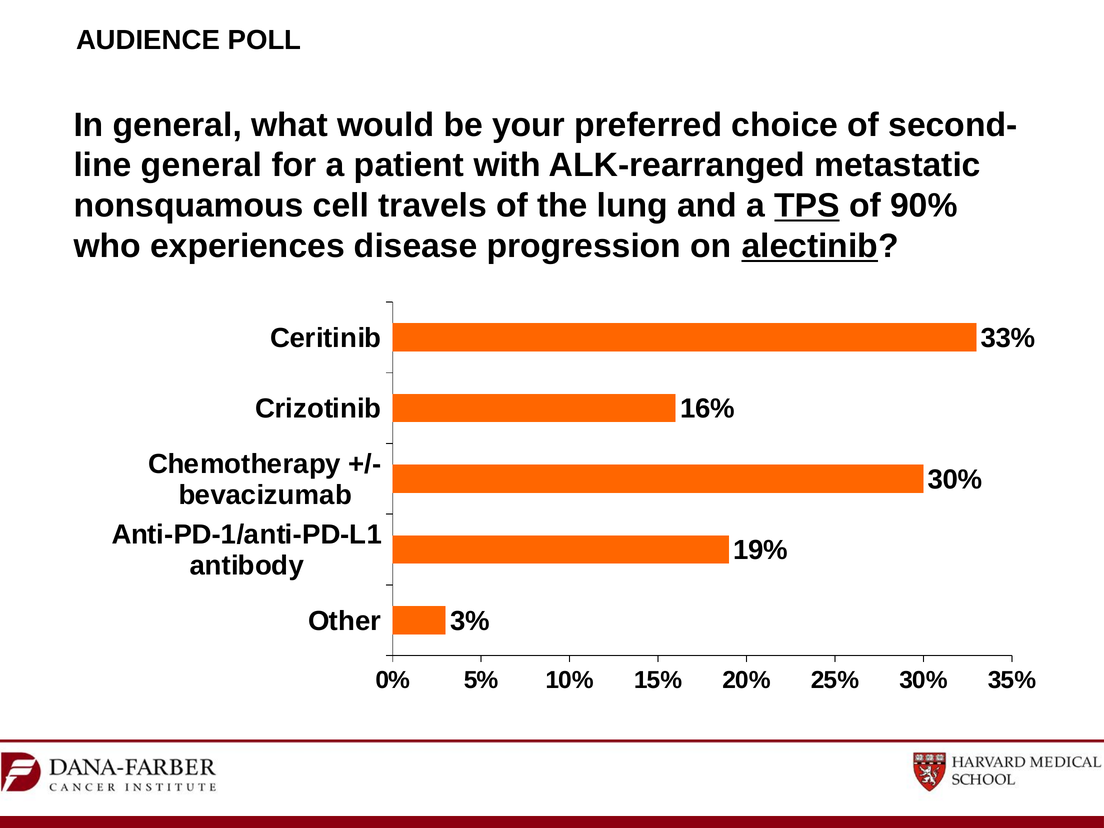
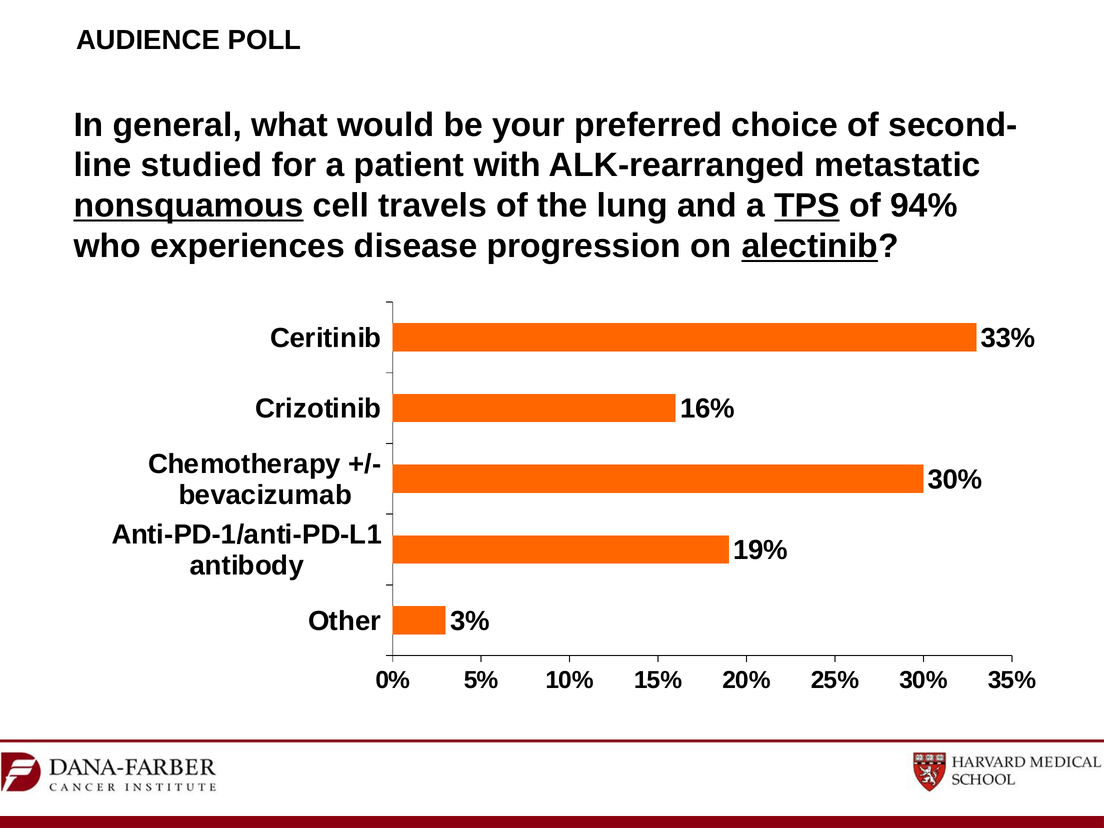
general: general -> studied (202, 165)
nonsquamous underline: none -> present (189, 206)
90%: 90% -> 94% (924, 206)
